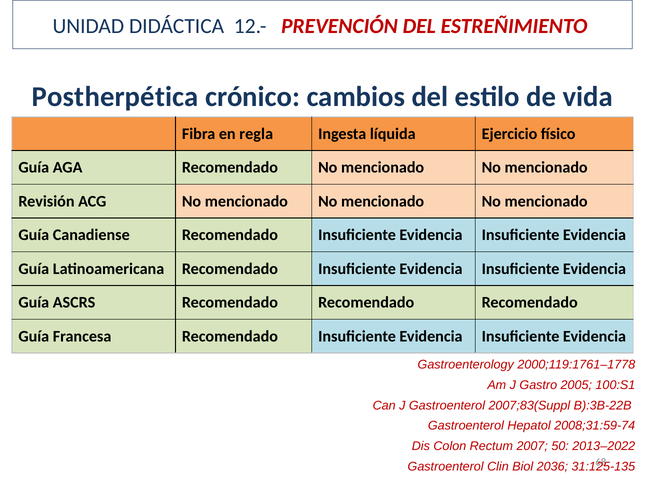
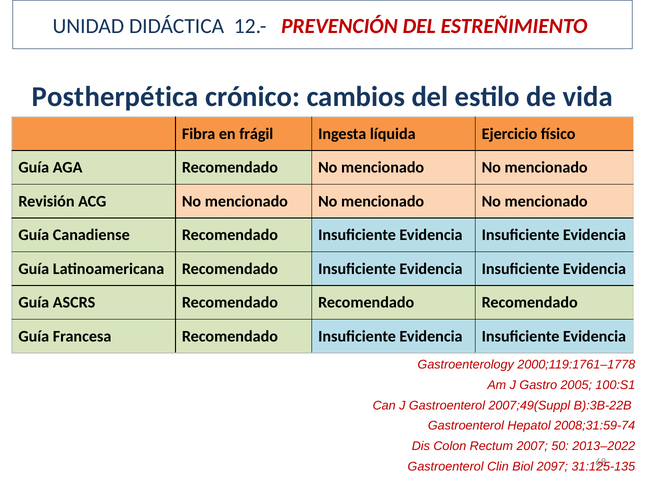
regla: regla -> frágil (256, 134)
2007;83(Suppl: 2007;83(Suppl -> 2007;49(Suppl (529, 405)
2036: 2036 -> 2097 (552, 467)
